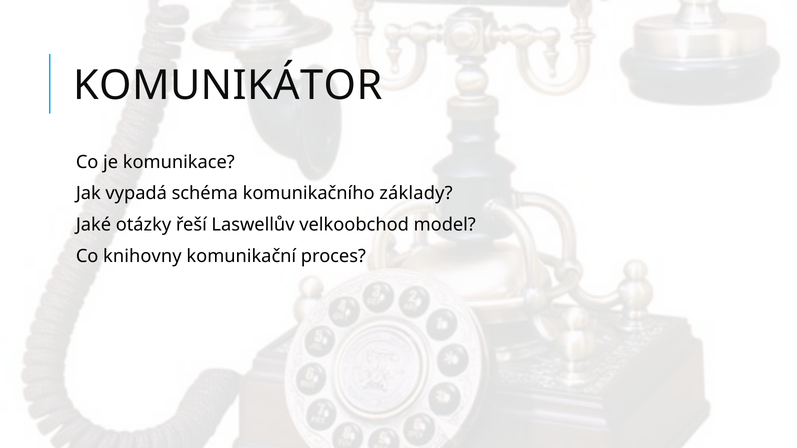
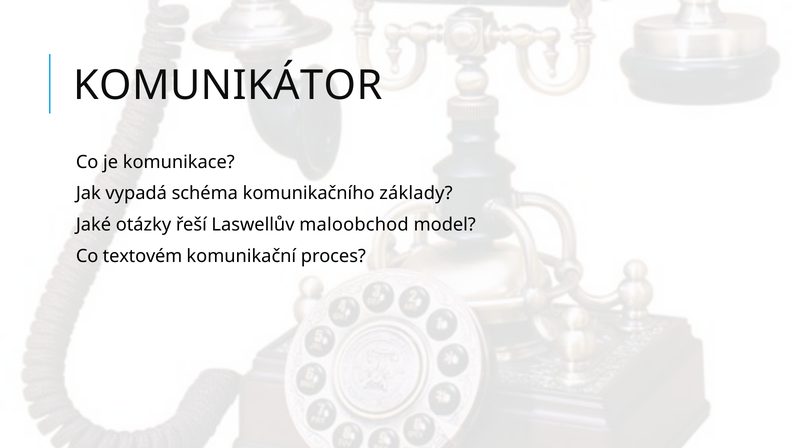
velkoobchod: velkoobchod -> maloobchod (354, 225)
knihovny: knihovny -> textovém (143, 256)
